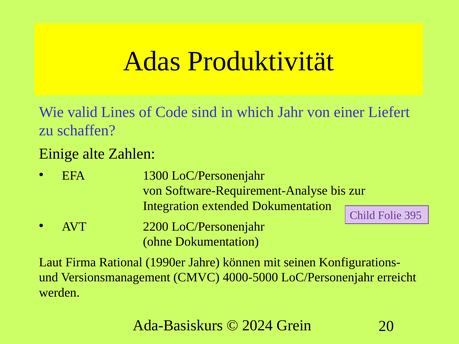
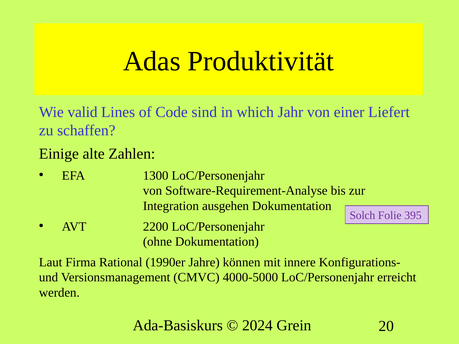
extended: extended -> ausgehen (226, 206)
Child: Child -> Solch (362, 216)
seinen: seinen -> innere (300, 262)
